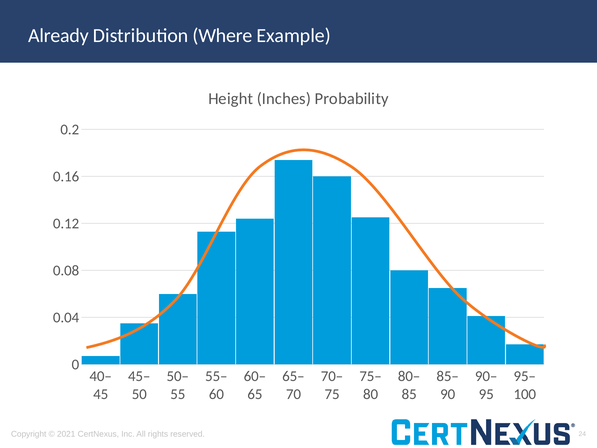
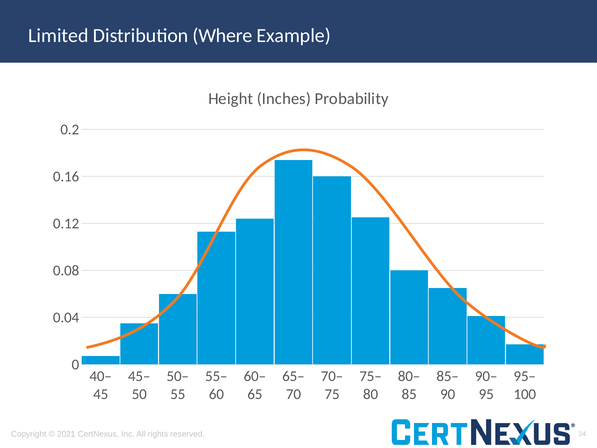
Already: Already -> Limited (58, 36)
